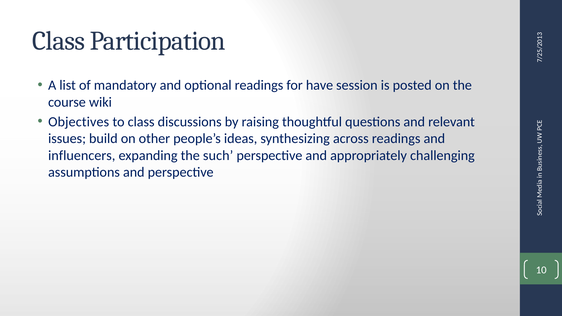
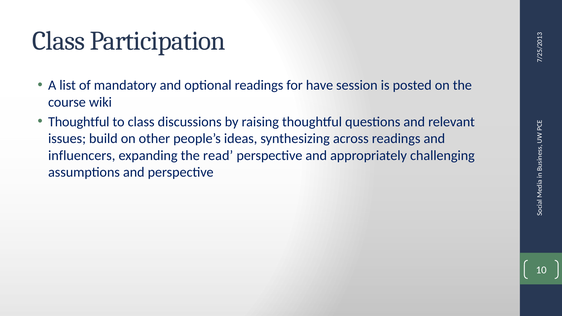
Objectives: Objectives -> Thoughtful (79, 122)
such: such -> read (218, 156)
